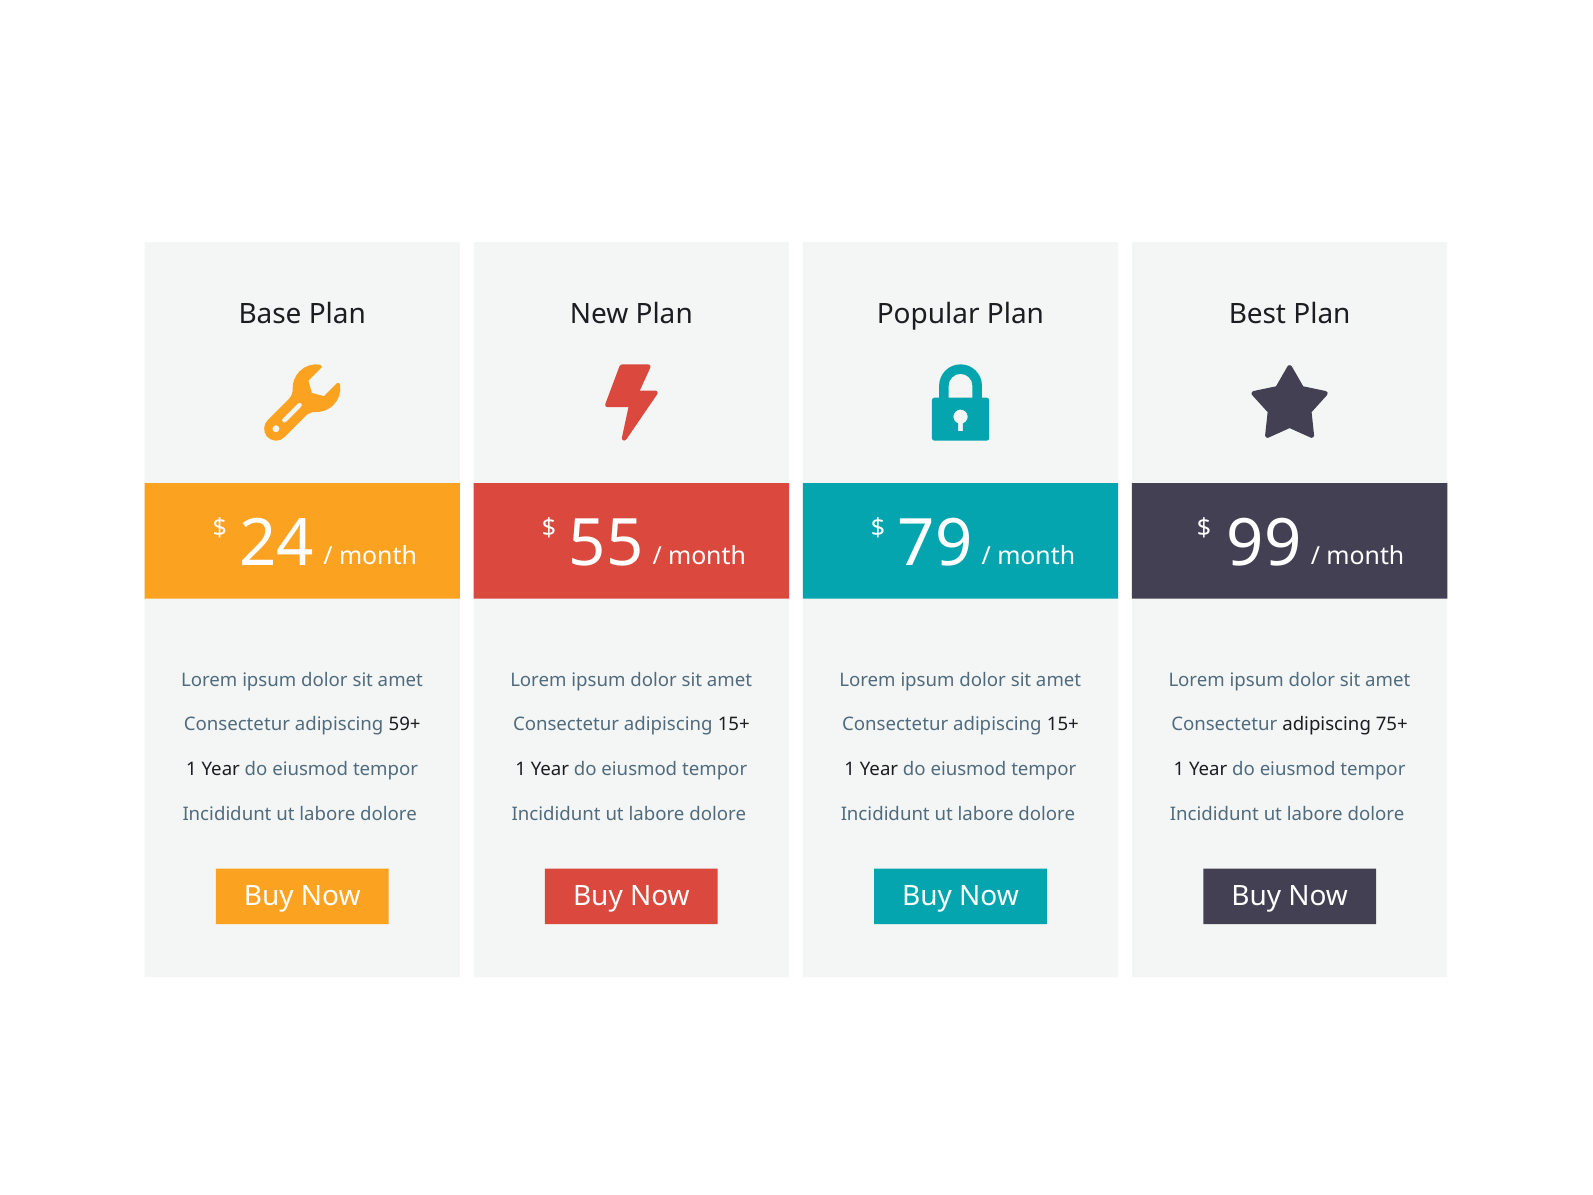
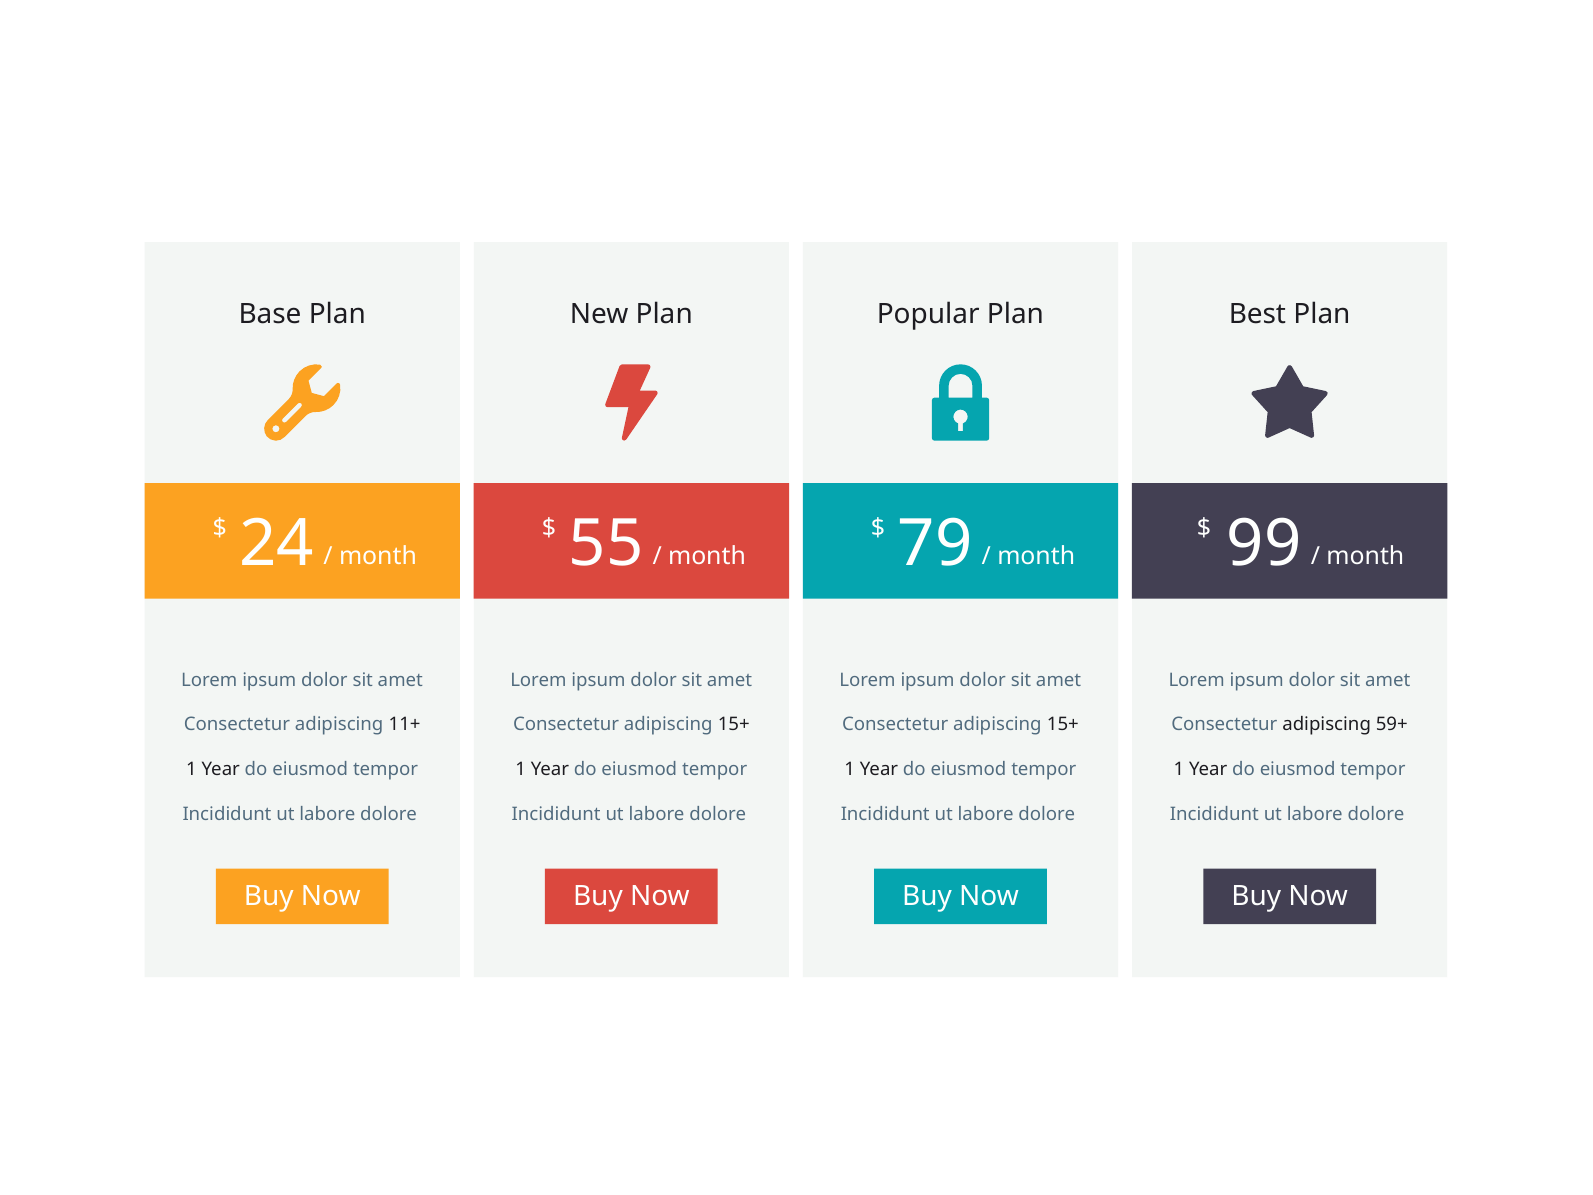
59+: 59+ -> 11+ (405, 725)
75+: 75+ -> 59+ (1392, 725)
